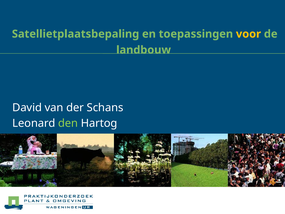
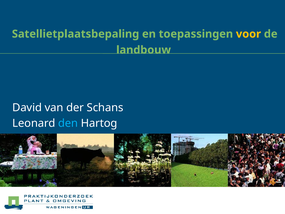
den colour: light green -> light blue (68, 123)
